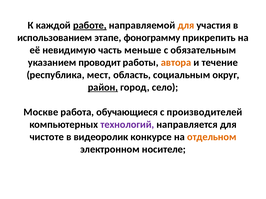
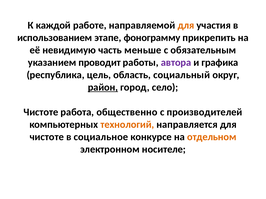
работе underline: present -> none (90, 25)
автора colour: orange -> purple (176, 63)
течение: течение -> графика (220, 63)
мест: мест -> цель (99, 75)
социальным: социальным -> социальный (182, 75)
Москве: Москве -> Чистоте (41, 112)
обучающиеся: обучающиеся -> общественно (127, 112)
технологий colour: purple -> orange (127, 125)
видеоролик: видеоролик -> социальное (101, 137)
